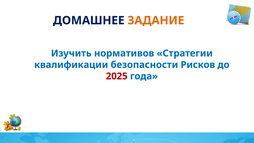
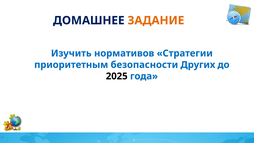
квалификации: квалификации -> приоритетным (71, 65)
Рисков: Рисков -> Других (198, 65)
2025 colour: red -> black (117, 76)
